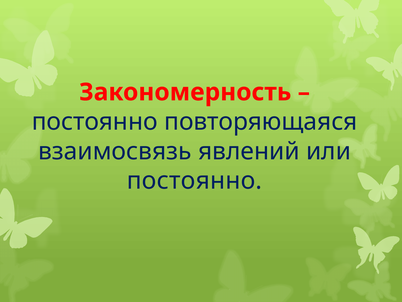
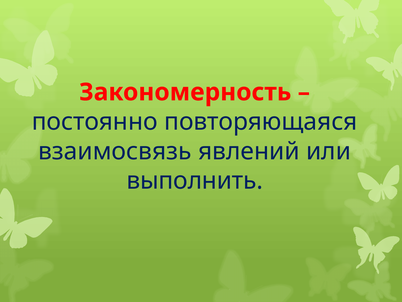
постоянно: постоянно -> выполнить (195, 180)
